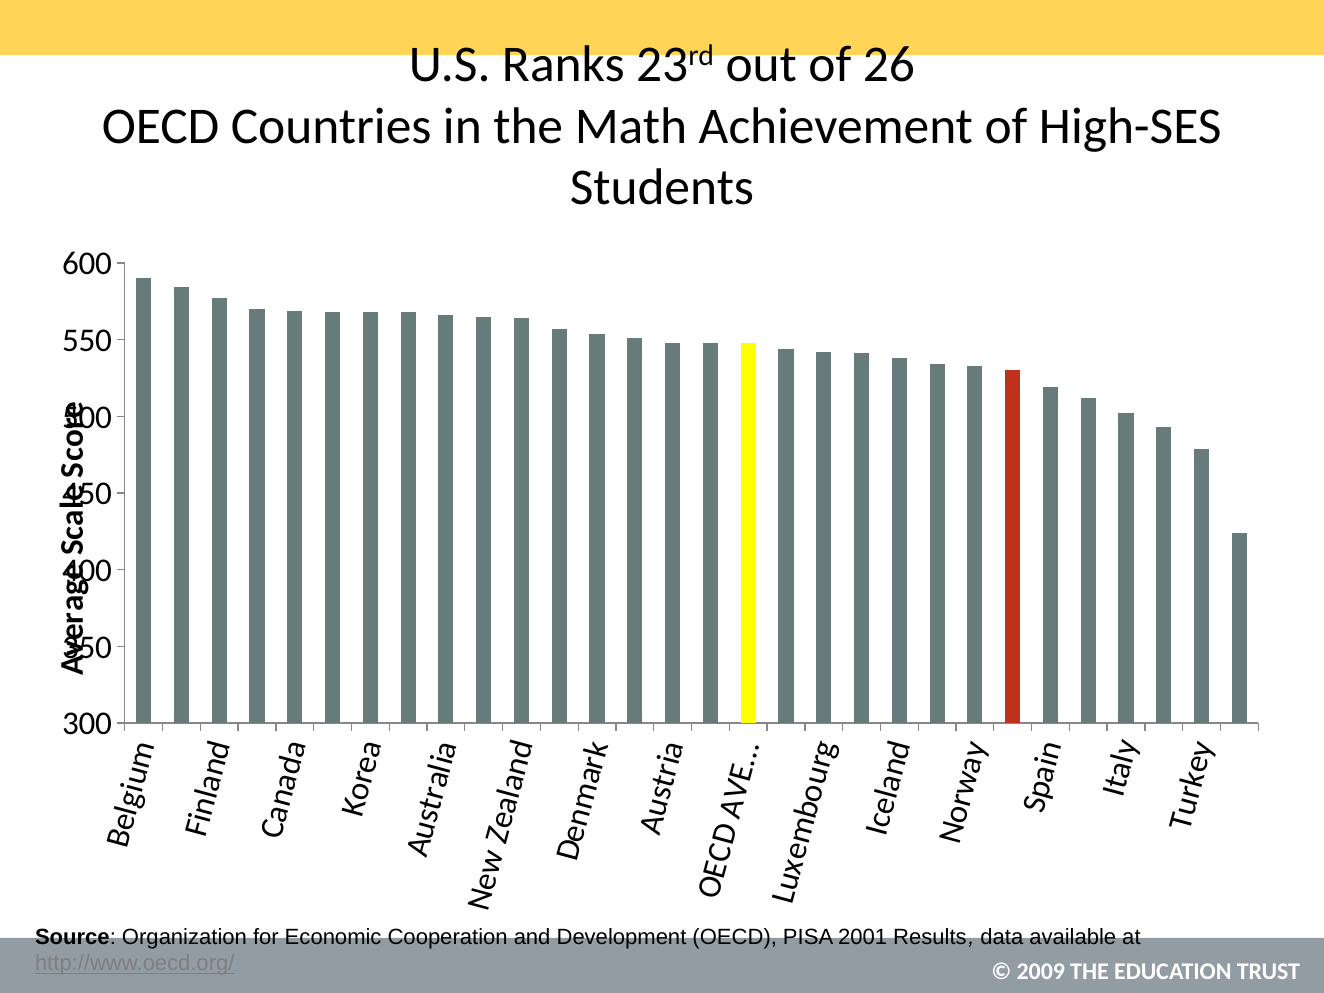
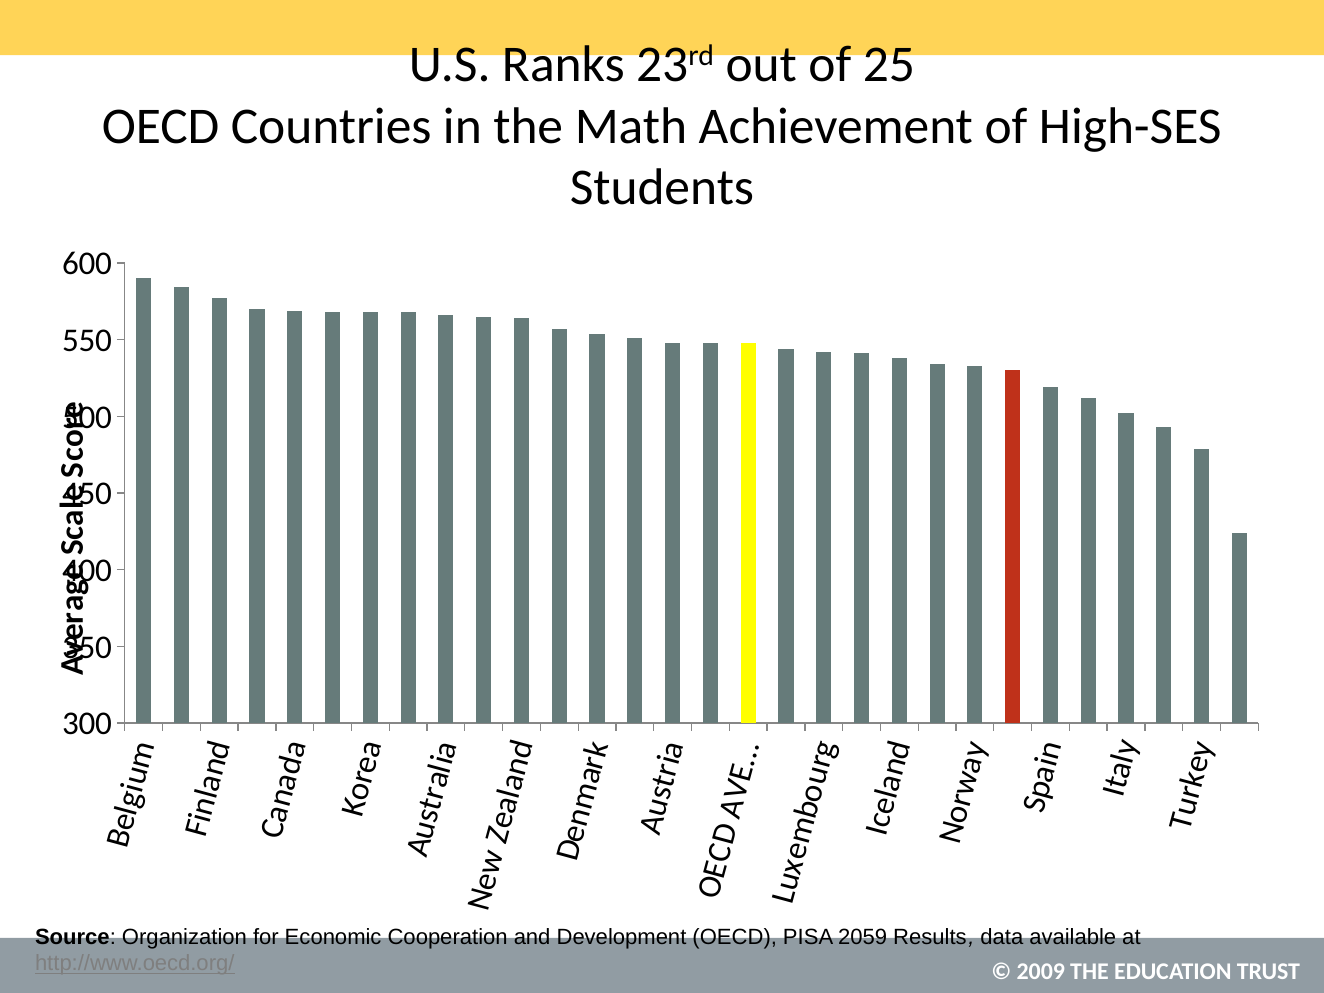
26: 26 -> 25 (889, 64)
2001: 2001 -> 2059 (863, 937)
